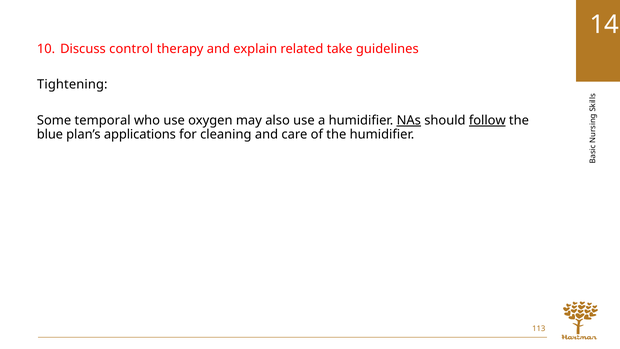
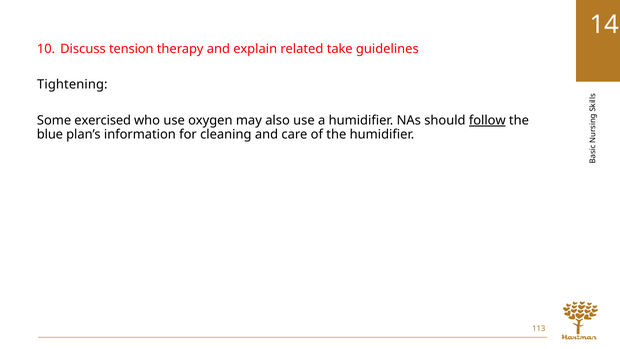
control: control -> tension (131, 49)
temporal: temporal -> exercised (103, 120)
NAs underline: present -> none (409, 120)
applications: applications -> information (140, 134)
